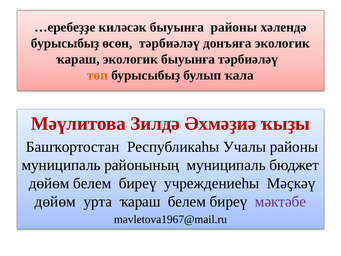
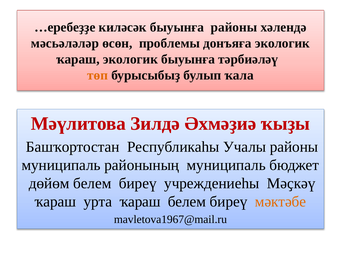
бурысыбыҙ: бурысыбыҙ -> мәсьәләләр (65, 43)
өсөн тәрбиәләү: тәрбиәләү -> проблемы (169, 43)
дөйөм: дөйөм -> ҡараш (55, 201)
мәктәбе colour: purple -> orange (281, 201)
